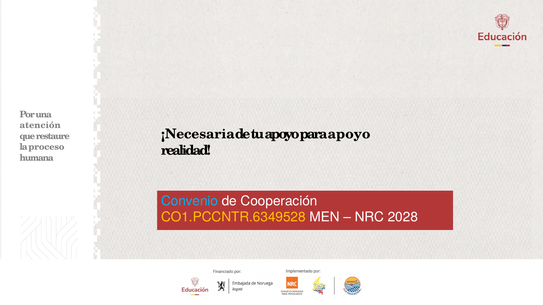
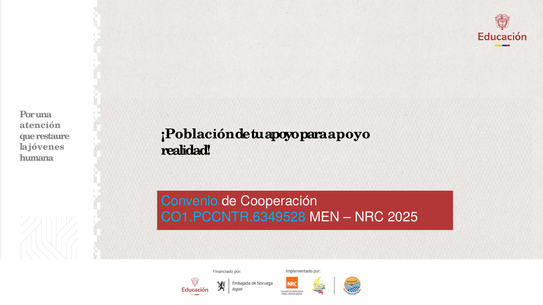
¡Necesaria: ¡Necesaria -> ¡Población (198, 134)
proceso: proceso -> jóvenes (46, 147)
CO1.PCCNTR.6349528 colour: yellow -> light blue (233, 217)
2028: 2028 -> 2025 (403, 217)
